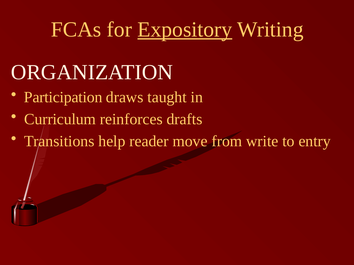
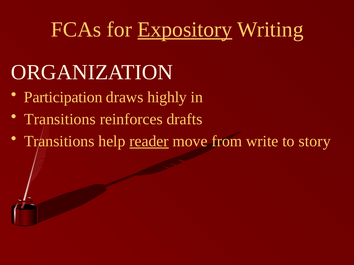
taught: taught -> highly (167, 97)
Curriculum: Curriculum -> Transitions (60, 120)
reader underline: none -> present (149, 142)
entry: entry -> story (315, 142)
